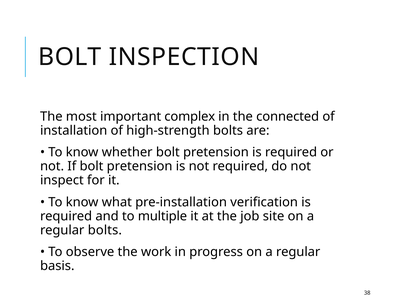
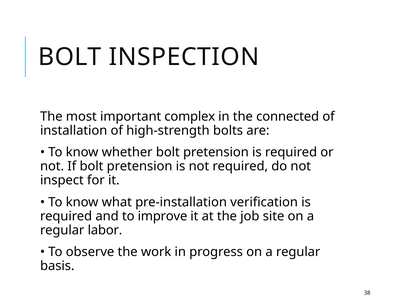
multiple: multiple -> improve (162, 216)
regular bolts: bolts -> labor (105, 230)
